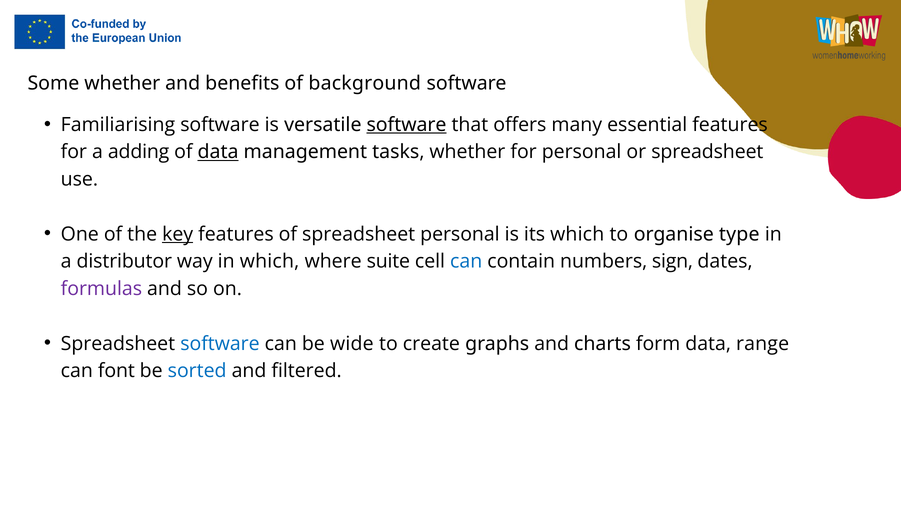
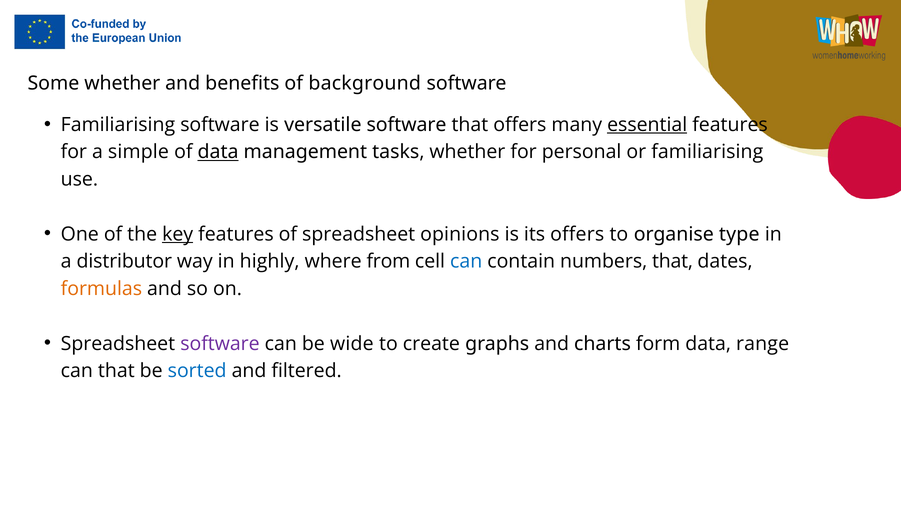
software underline: present -> none (407, 125)
essential underline: none -> present (647, 125)
adding: adding -> simple (138, 152)
or spreadsheet: spreadsheet -> familiarising (707, 152)
spreadsheet personal: personal -> opinions (460, 234)
its which: which -> offers (577, 234)
in which: which -> highly (270, 261)
suite: suite -> from (388, 261)
numbers sign: sign -> that (672, 261)
formulas colour: purple -> orange (101, 289)
software colour: blue -> purple (220, 343)
can font: font -> that (116, 371)
